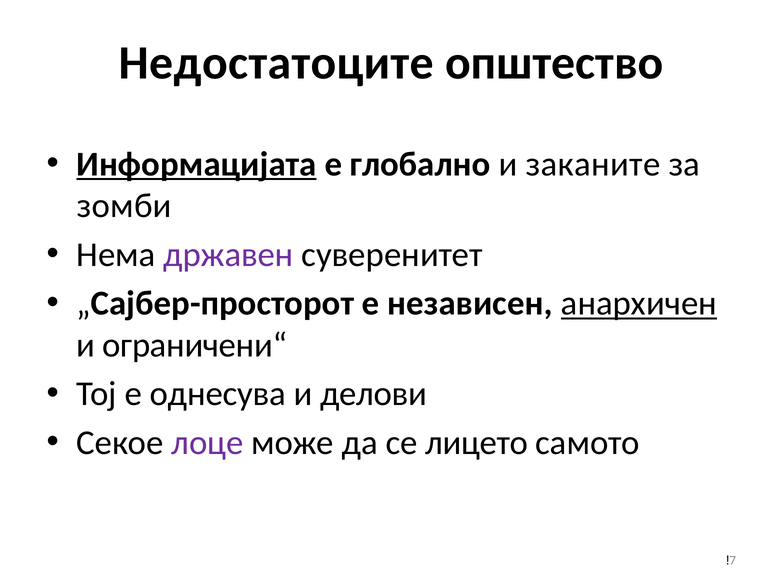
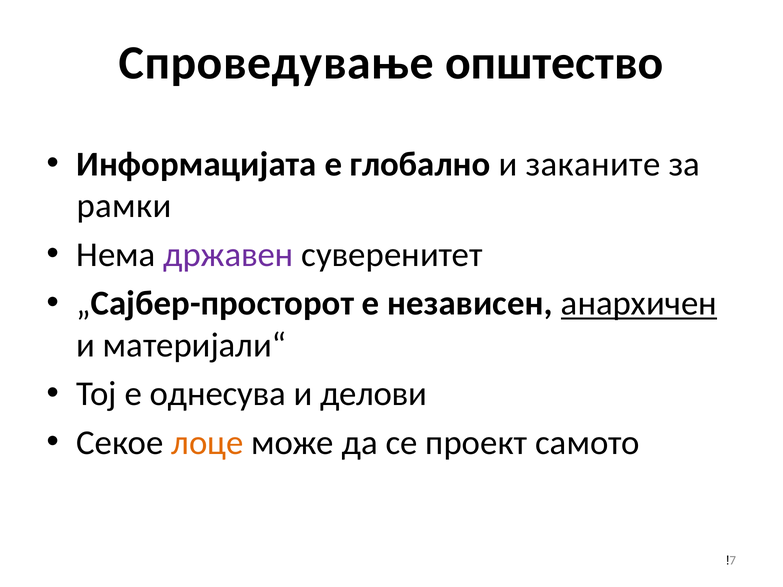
Недостатоците: Недостатоците -> Спроведување (276, 63)
Информацијата underline: present -> none (196, 164)
зомби: зомби -> рамки (124, 206)
ограничени“: ограничени“ -> материјали“ (195, 345)
лоце colour: purple -> orange (207, 443)
лицето: лицето -> проект (476, 443)
